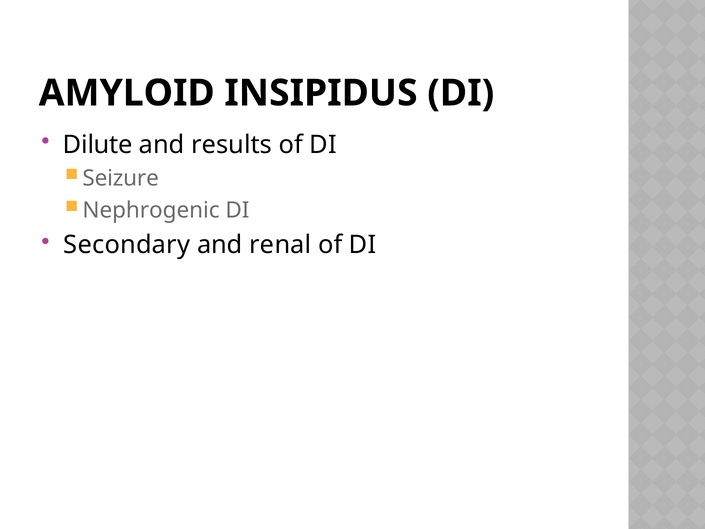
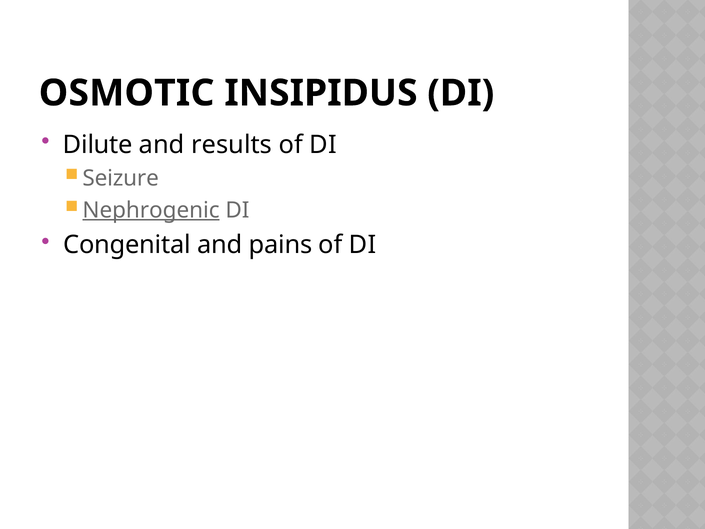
AMYLOID: AMYLOID -> OSMOTIC (127, 93)
Nephrogenic underline: none -> present (151, 210)
Secondary: Secondary -> Congenital (127, 245)
renal: renal -> pains (281, 245)
